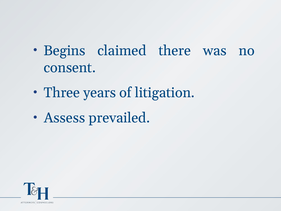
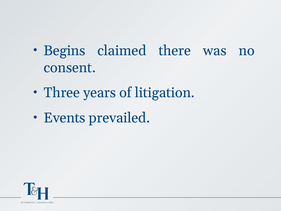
Assess: Assess -> Events (65, 118)
